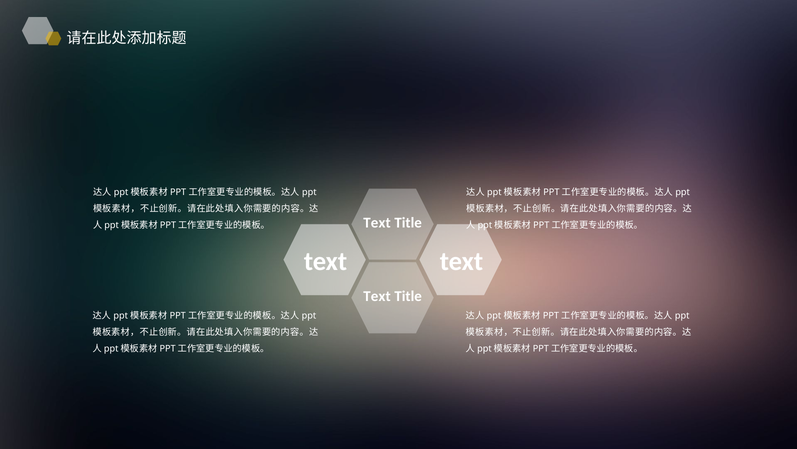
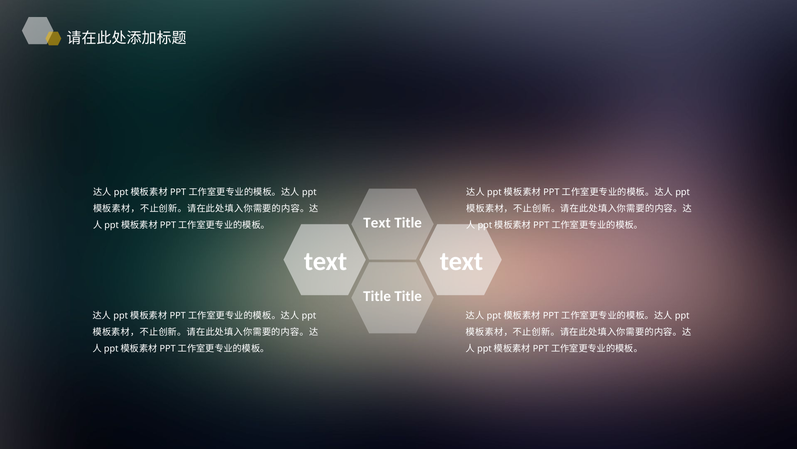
Text: Text -> Title (377, 296)
